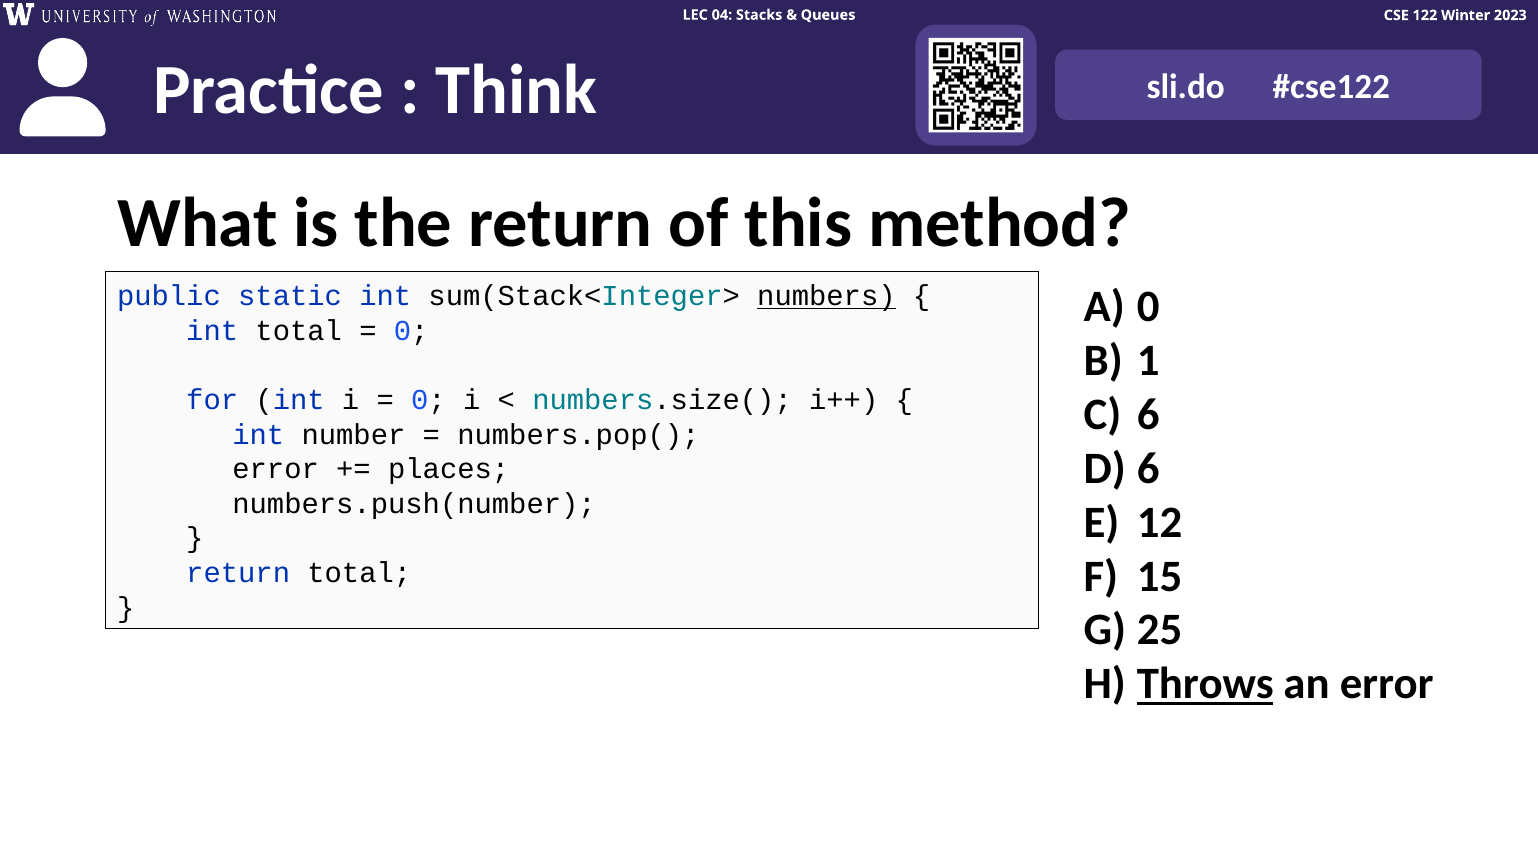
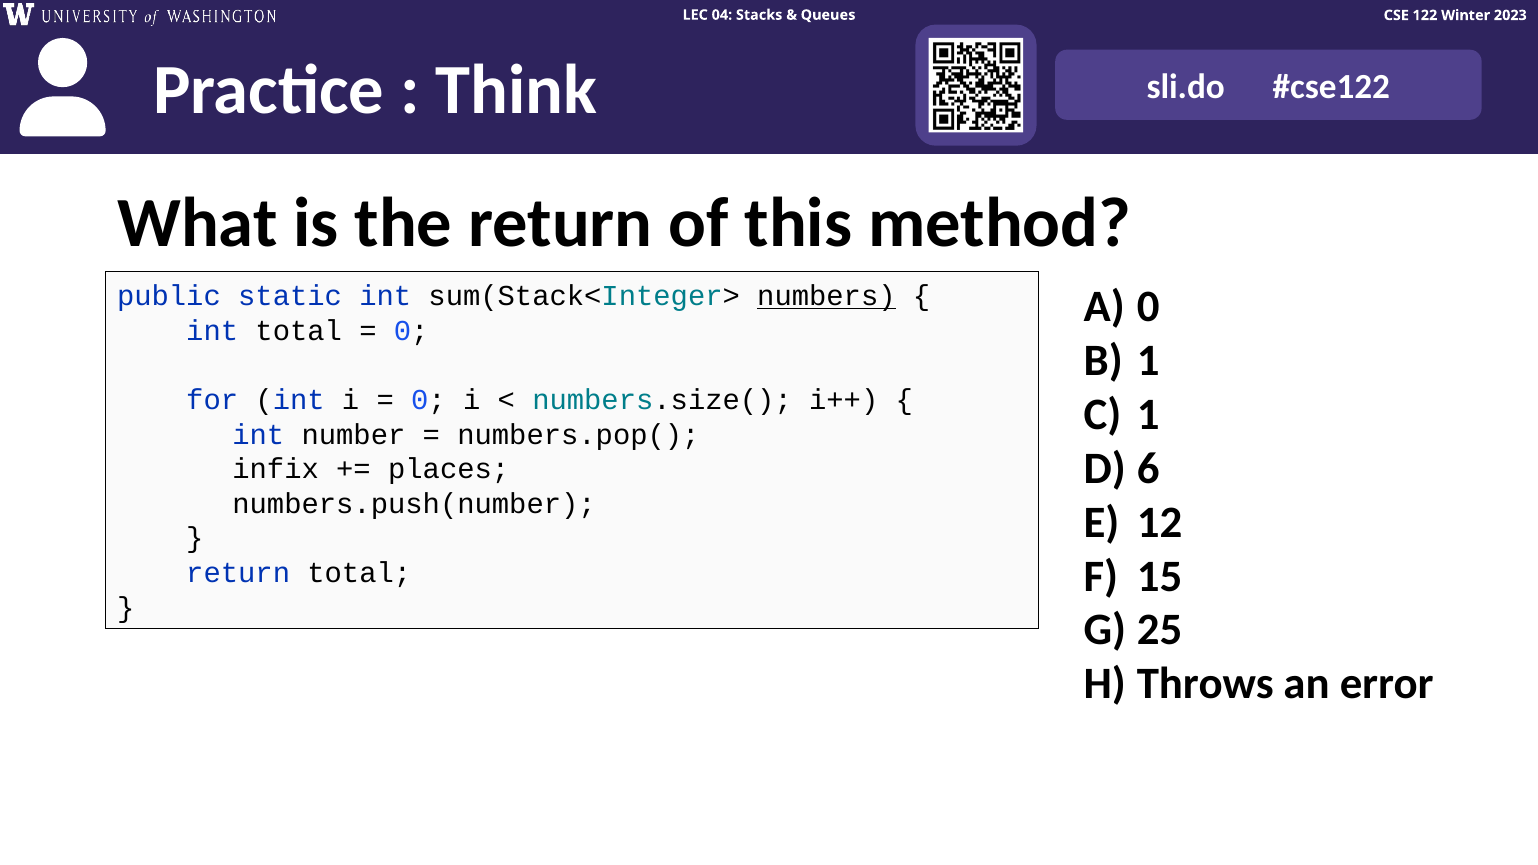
6: 6 -> 1 (1148, 415)
error: error -> infix (276, 469)
Throws underline: present -> none (1205, 684)
